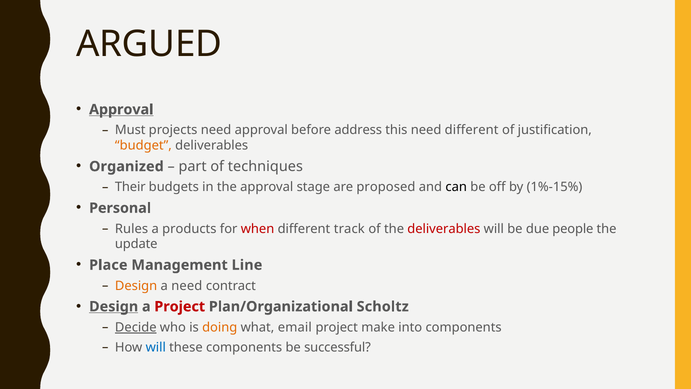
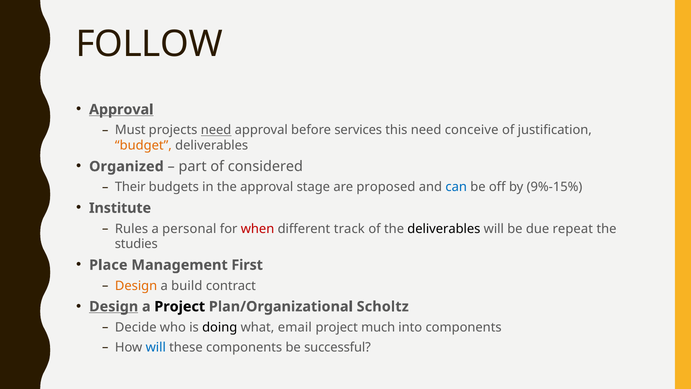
ARGUED: ARGUED -> FOLLOW (149, 44)
need underline: none -> present (216, 130)
address: address -> services (358, 130)
need different: different -> conceive (472, 130)
techniques: techniques -> considered (265, 166)
can colour: black -> blue (456, 187)
1%-15%: 1%-15% -> 9%-15% (555, 187)
Personal: Personal -> Institute (120, 208)
products: products -> personal (189, 229)
deliverables colour: red -> black (444, 229)
people: people -> repeat (573, 229)
update: update -> studies (136, 244)
Line: Line -> First (247, 265)
a need: need -> build (187, 285)
Project colour: red -> black (180, 306)
Decide underline: present -> none (136, 327)
doing colour: orange -> black (220, 327)
make: make -> much (378, 327)
